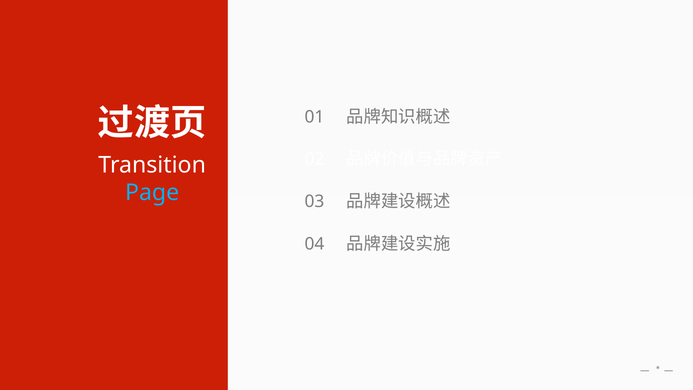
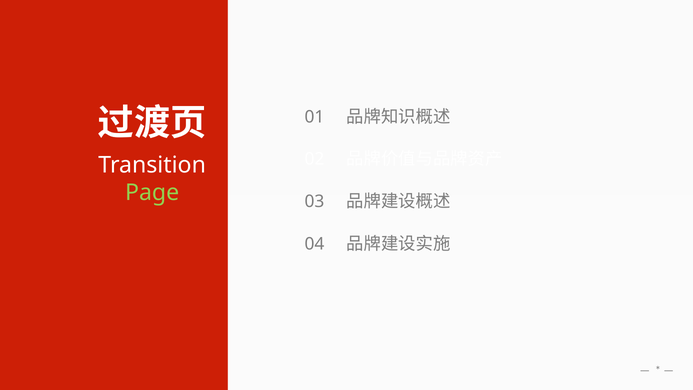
Page colour: light blue -> light green (152, 193)
